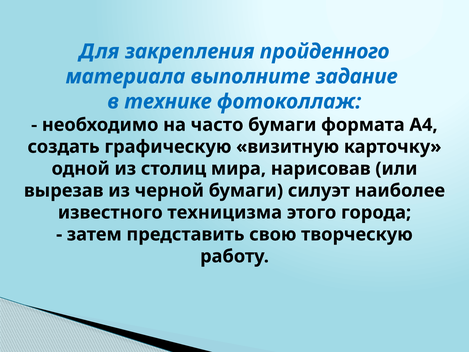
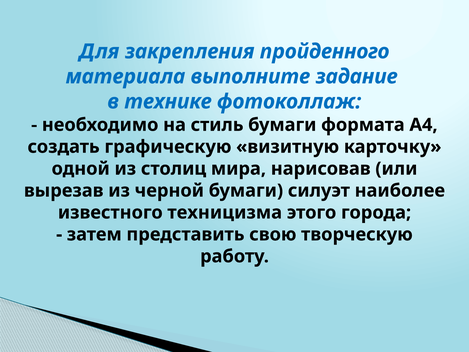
часто: часто -> стиль (217, 125)
